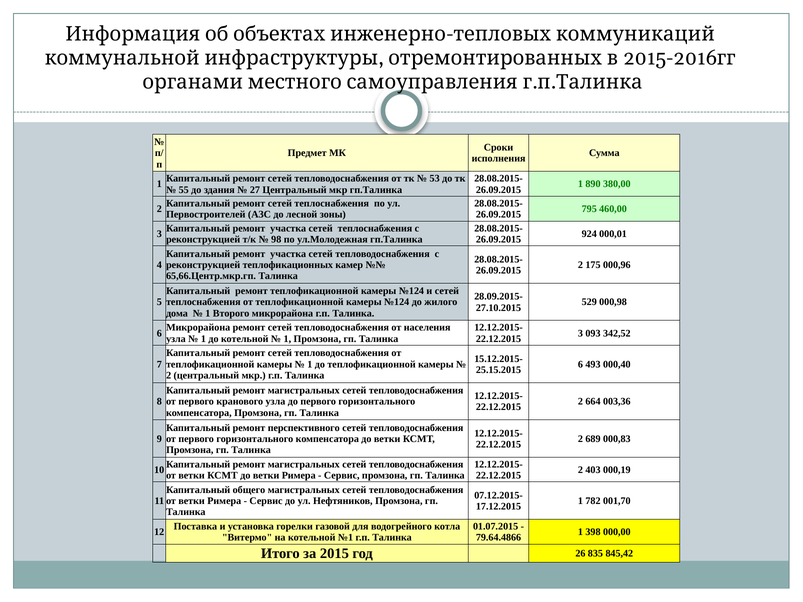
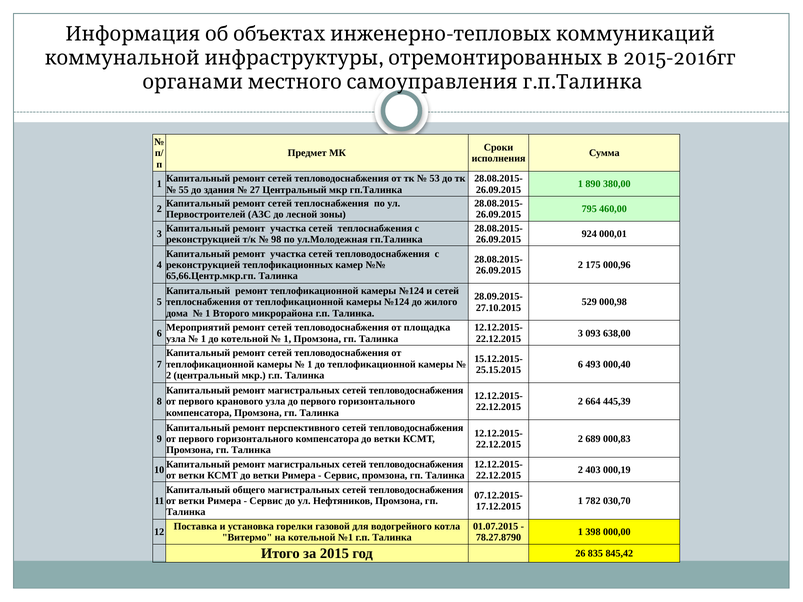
Микрорайона: Микрорайона -> Мероприятий (198, 328)
населения: населения -> площадка (427, 328)
342,52: 342,52 -> 638,00 (617, 333)
003,36: 003,36 -> 445,39 (617, 402)
001,70: 001,70 -> 030,70 (617, 501)
79.64.4866: 79.64.4866 -> 78.27.8790 (499, 538)
